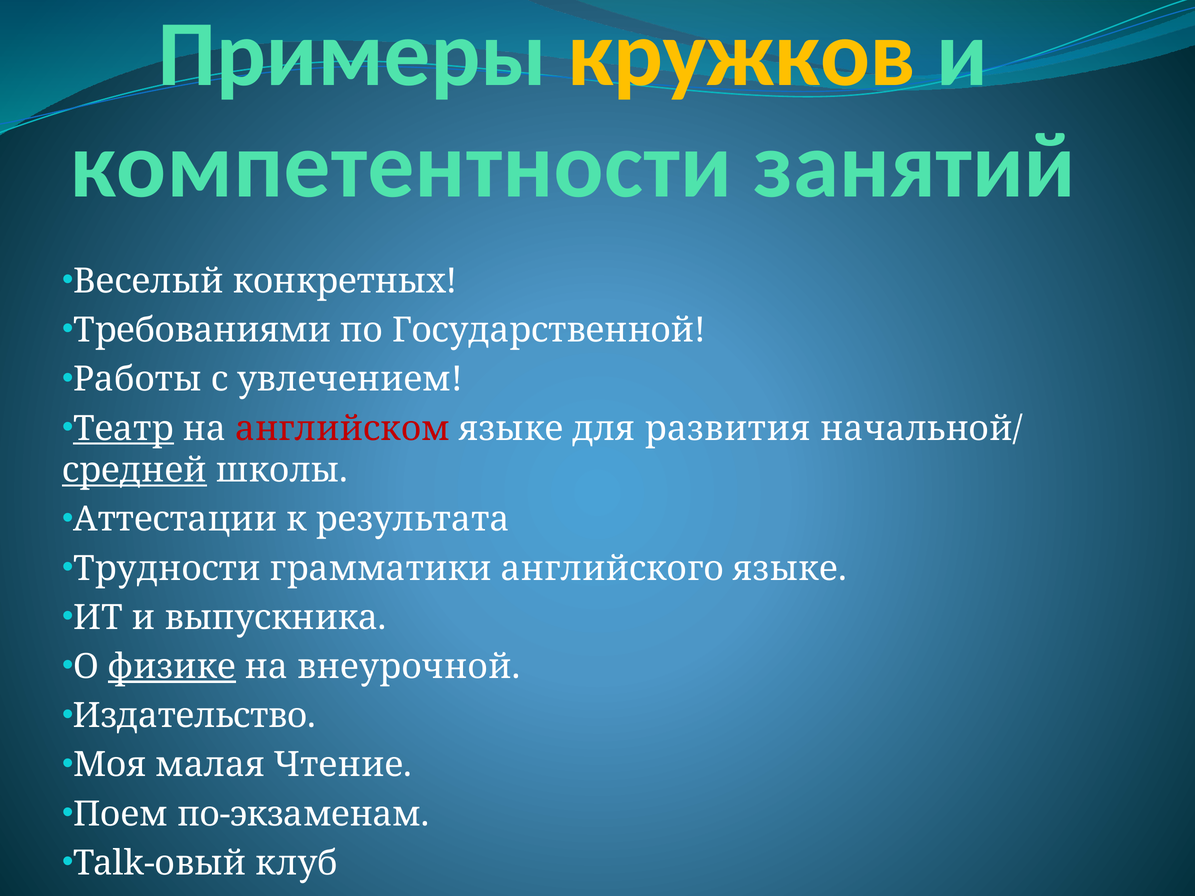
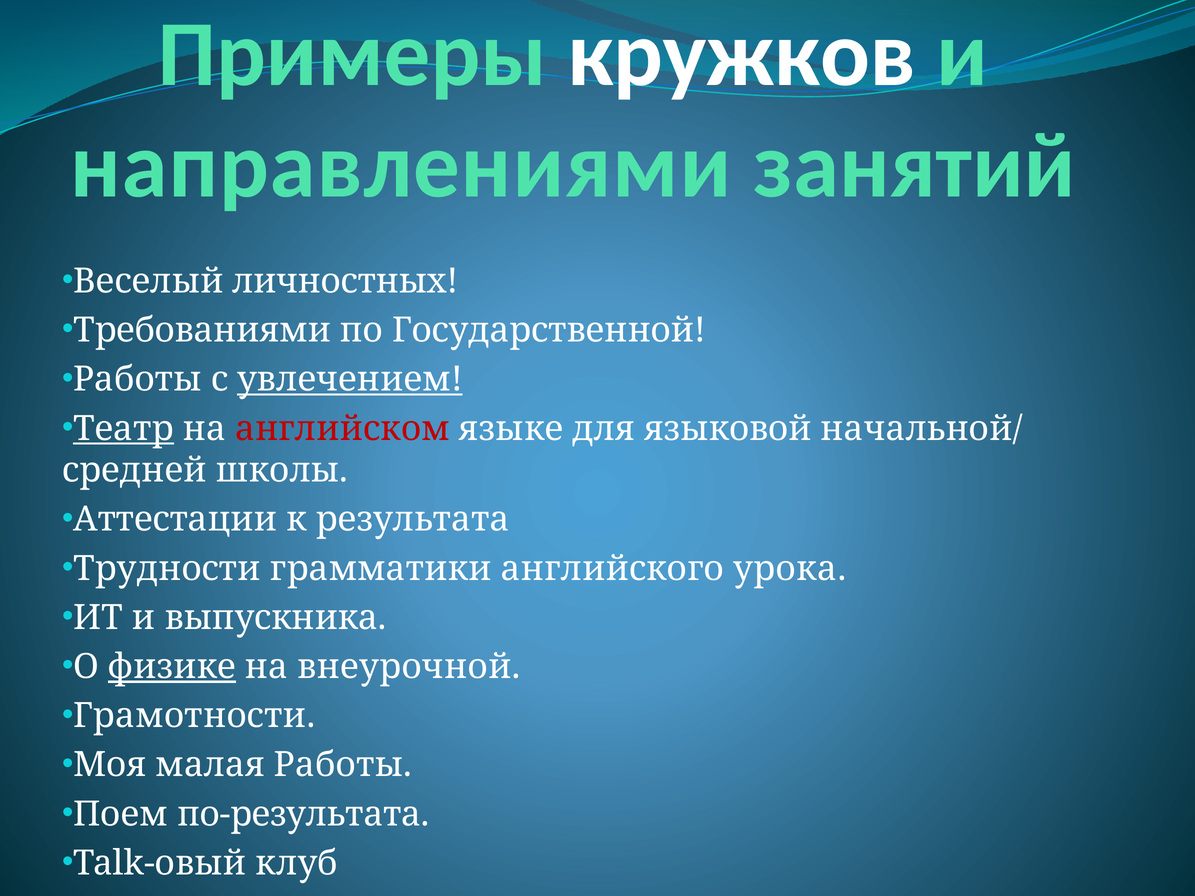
кружков colour: yellow -> white (742, 55)
компетентности: компетентности -> направлениями (401, 166)
конкретных: конкретных -> личностных (345, 281)
увлечением underline: none -> present (350, 380)
развития: развития -> языковой (728, 429)
средней underline: present -> none (134, 470)
английского языке: языке -> урока (790, 569)
Издательство: Издательство -> Грамотности (194, 716)
малая Чтение: Чтение -> Работы (343, 765)
по-экзаменам: по-экзаменам -> по-результата (303, 814)
